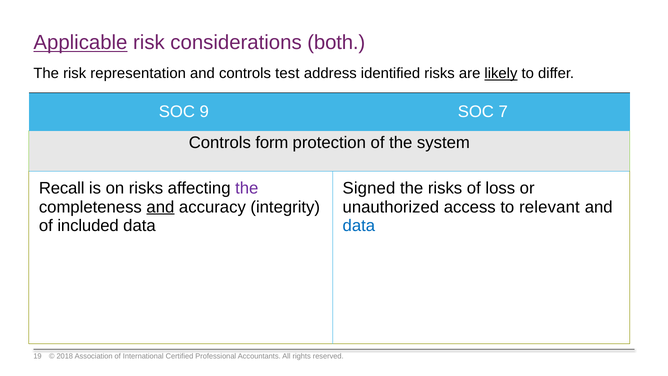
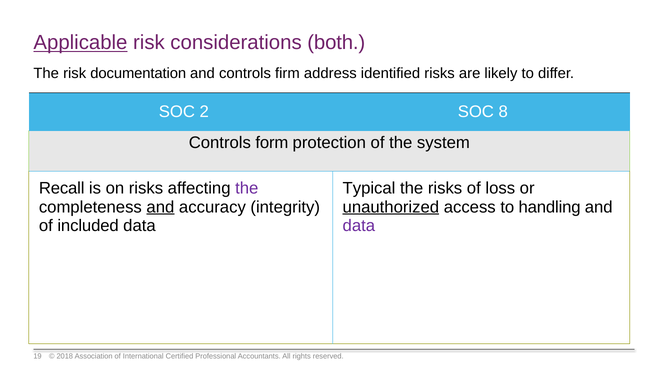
representation: representation -> documentation (138, 73)
test: test -> firm (287, 73)
likely underline: present -> none (501, 73)
9: 9 -> 2 (204, 112)
7: 7 -> 8 (503, 112)
Signed: Signed -> Typical (369, 188)
unauthorized underline: none -> present (391, 207)
relevant: relevant -> handling (550, 207)
data colour: blue -> purple (359, 226)
